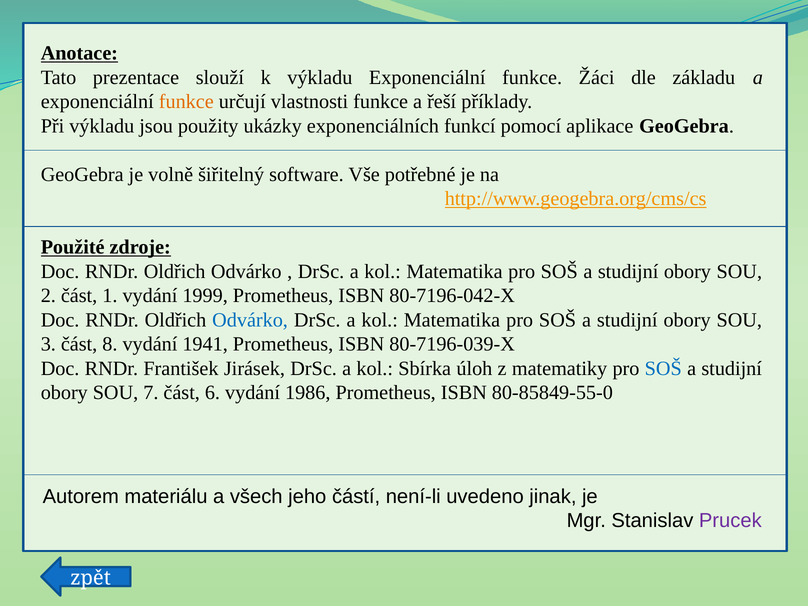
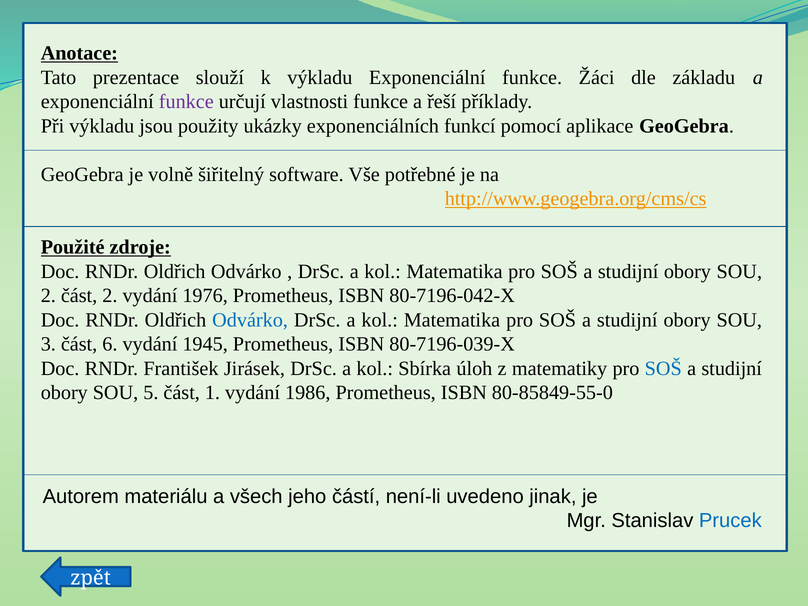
funkce colour: orange -> purple (186, 102)
část 1: 1 -> 2 (110, 296)
1999: 1999 -> 1976 (205, 296)
8: 8 -> 6 (110, 344)
1941: 1941 -> 1945 (205, 344)
7: 7 -> 5 (151, 393)
6: 6 -> 1 (212, 393)
Prucek colour: purple -> blue (730, 521)
